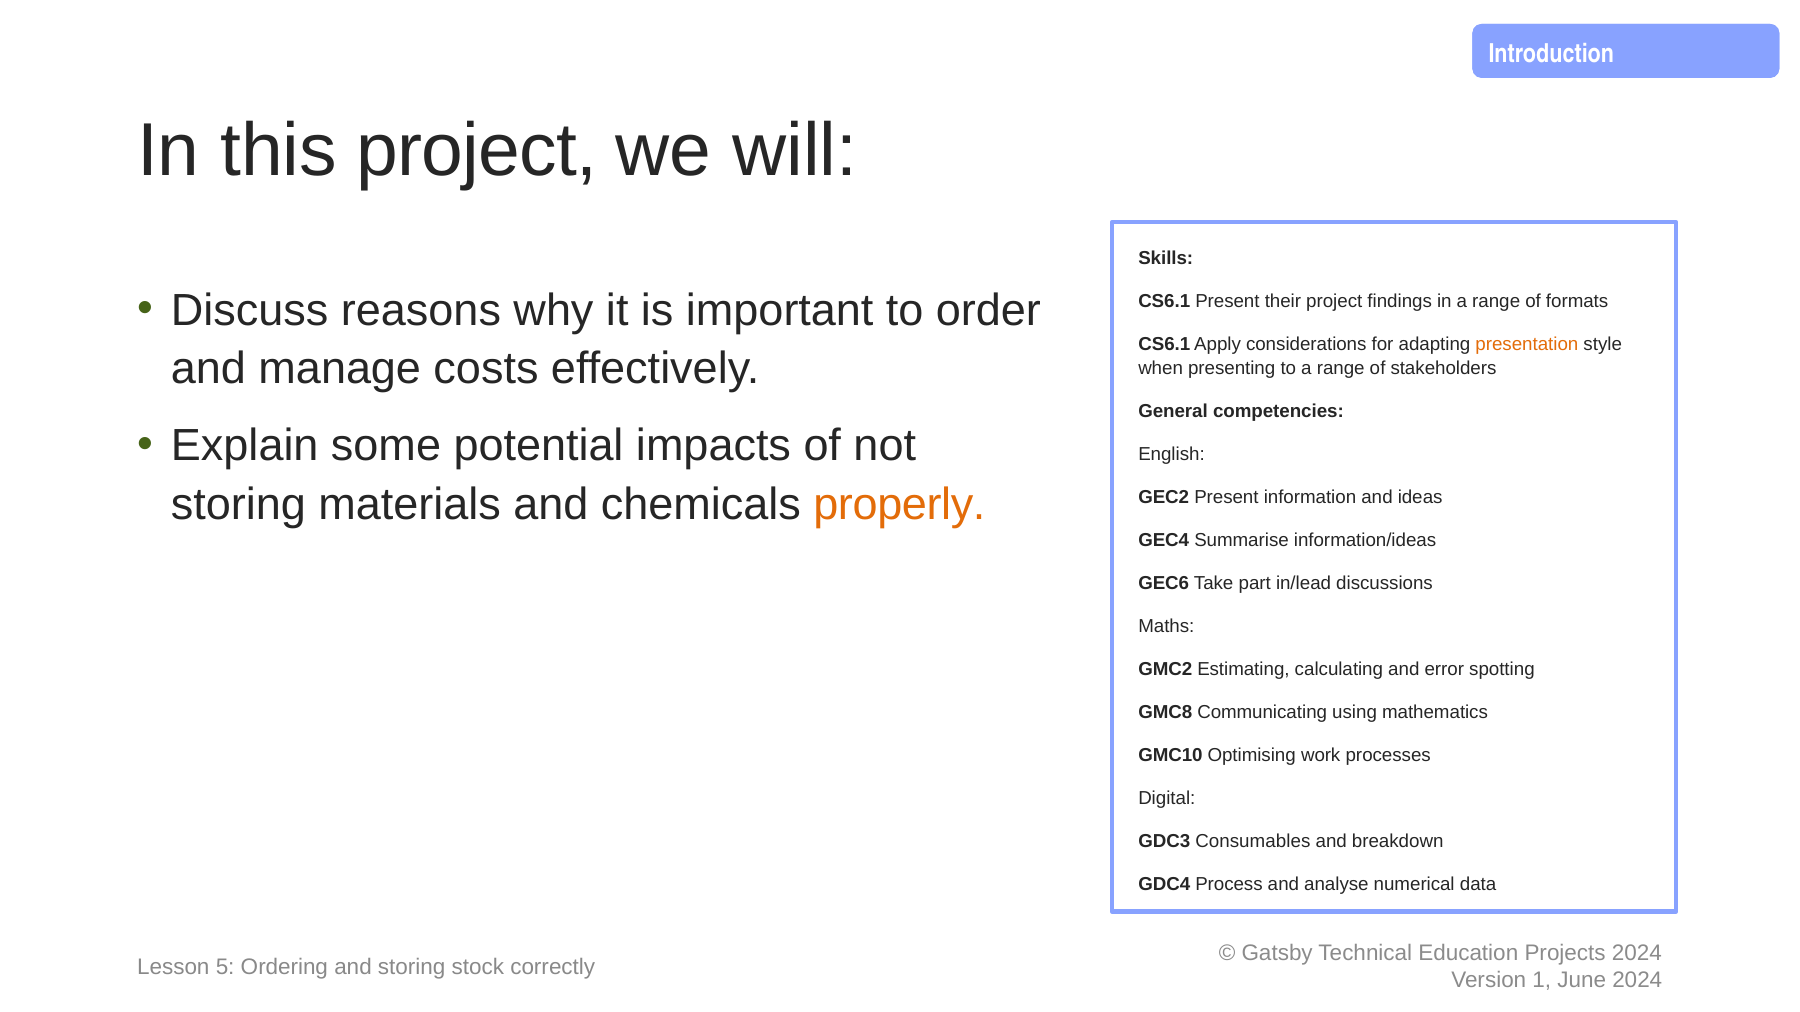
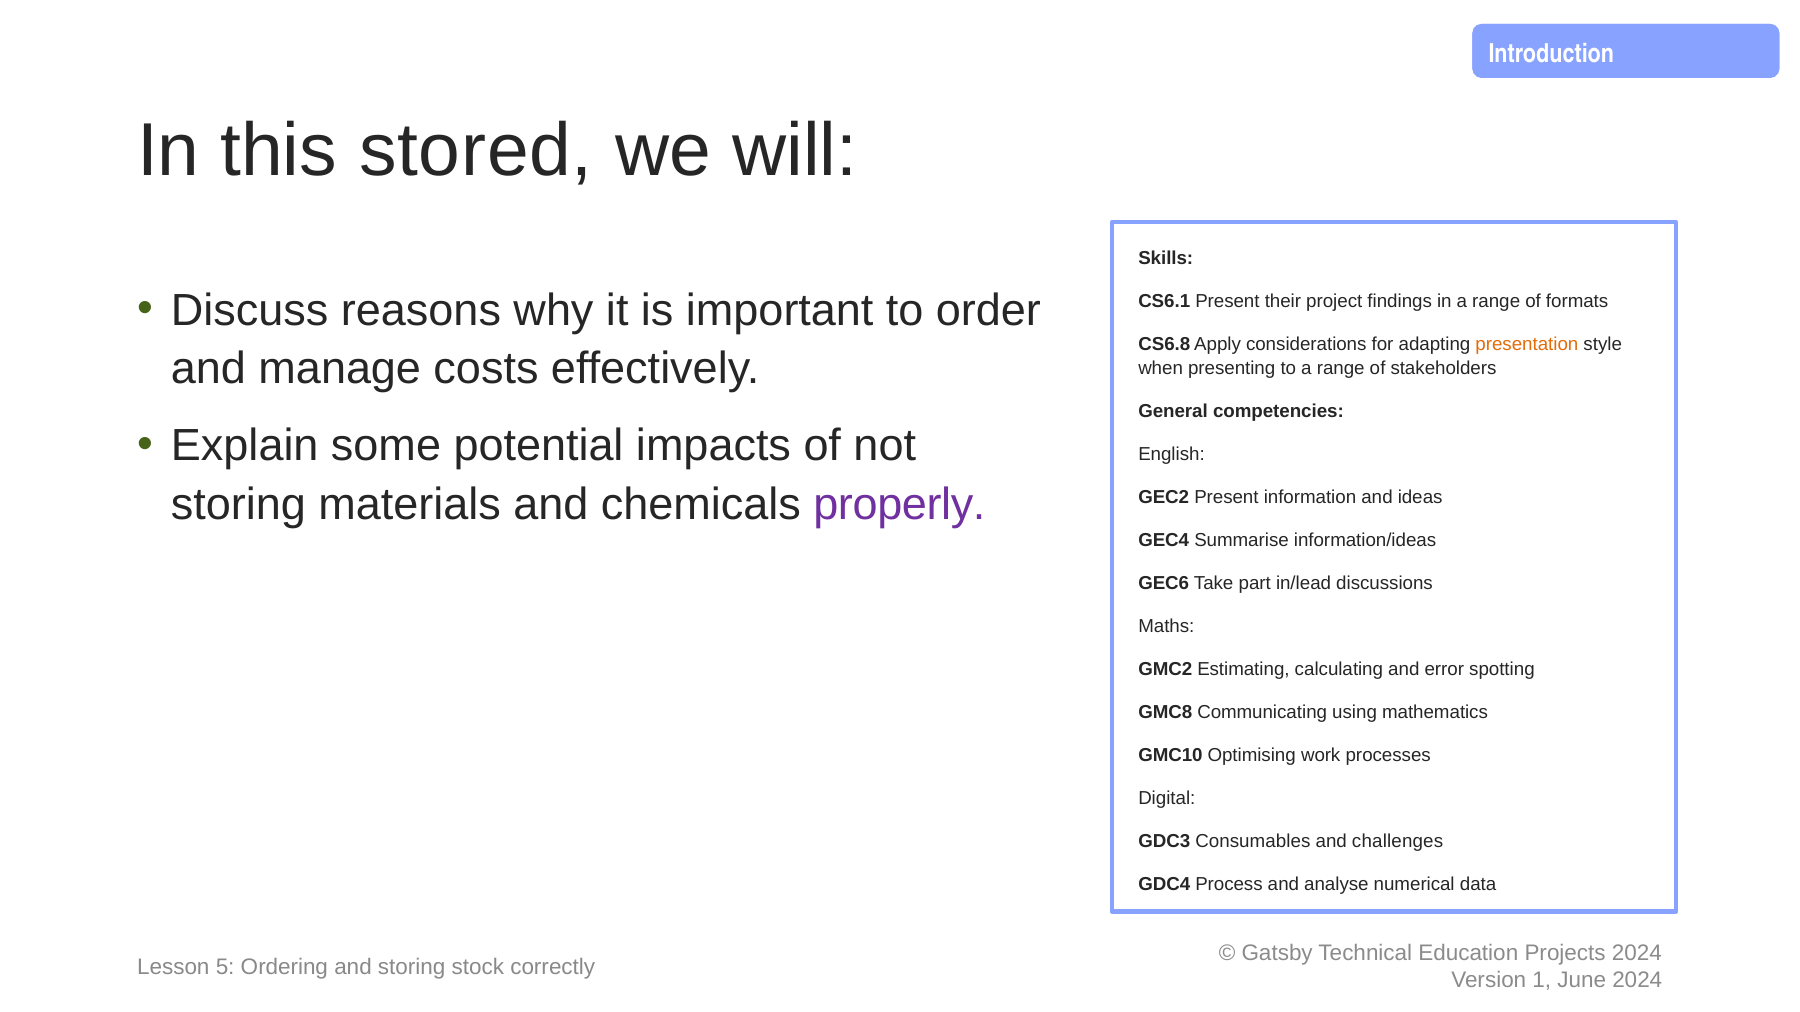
this project: project -> stored (476, 151)
CS6.1: CS6.1 -> CS6.8 (1164, 344)
properly colour: orange -> purple (899, 504)
breakdown: breakdown -> challenges (1398, 842)
